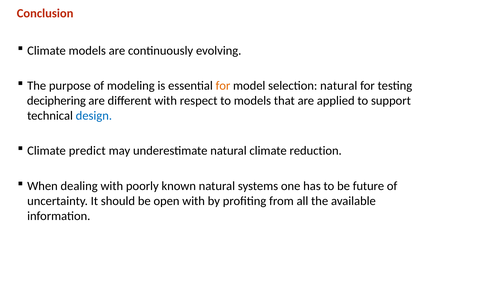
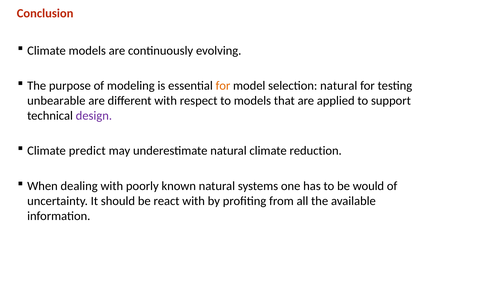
deciphering: deciphering -> unbearable (56, 101)
design colour: blue -> purple (94, 116)
future: future -> would (368, 186)
open: open -> react (167, 201)
